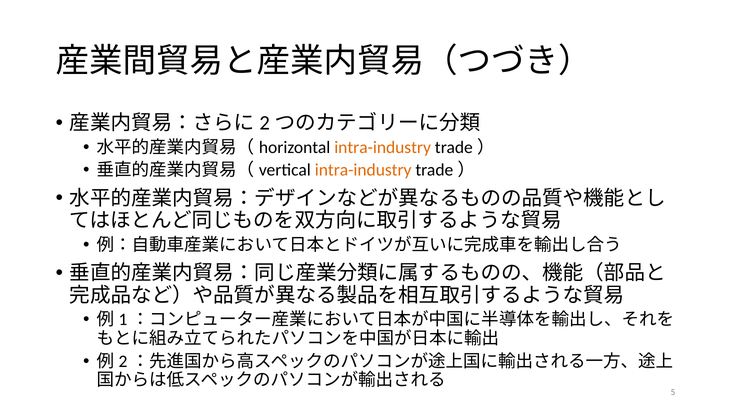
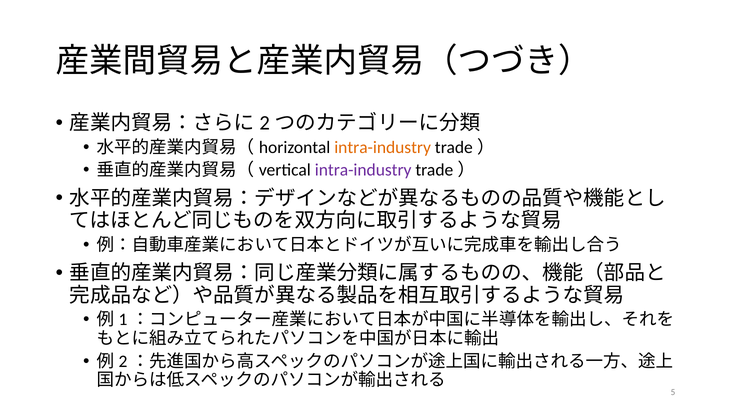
intra-industry colour: orange -> purple (363, 170)
